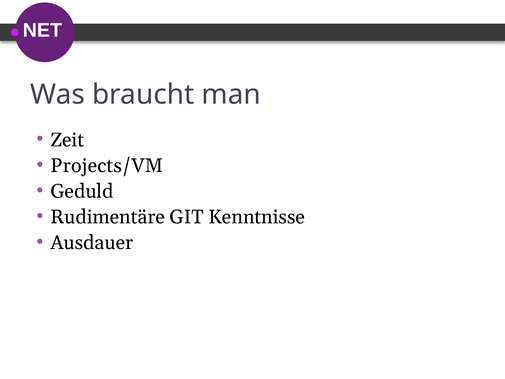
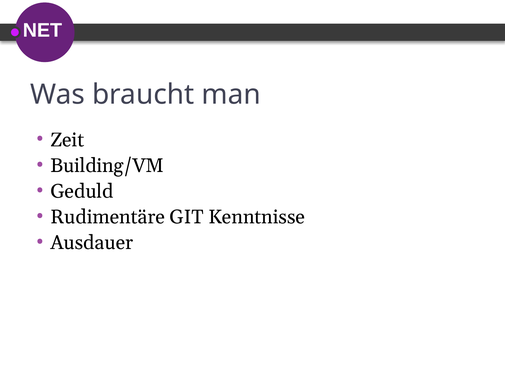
Projects/VM: Projects/VM -> Building/VM (107, 166)
